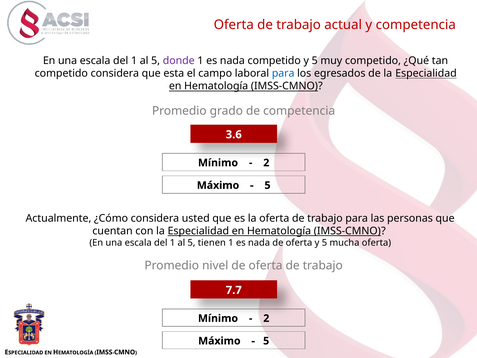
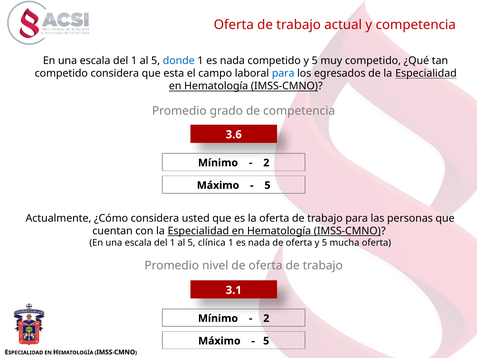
donde colour: purple -> blue (179, 61)
tienen: tienen -> clínica (212, 243)
7.7: 7.7 -> 3.1 (234, 290)
